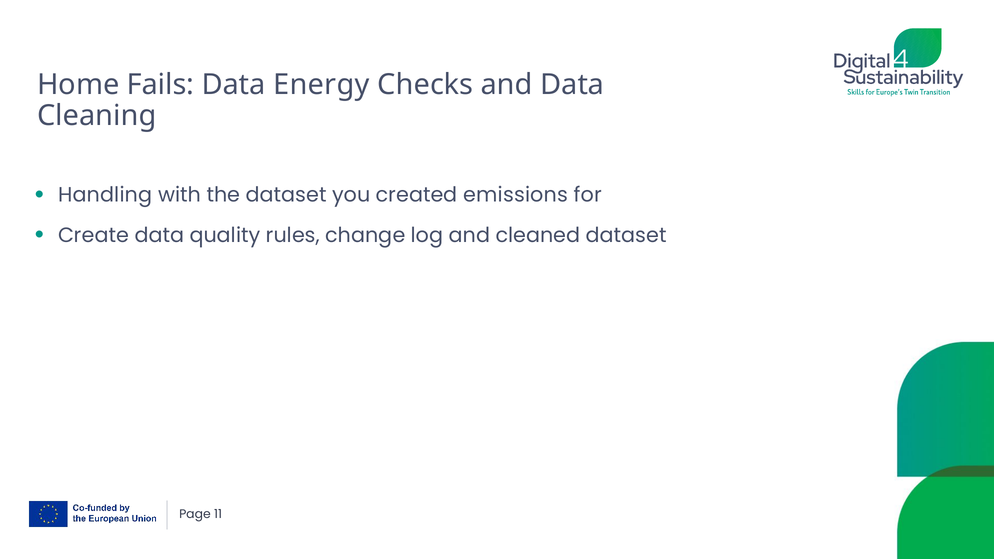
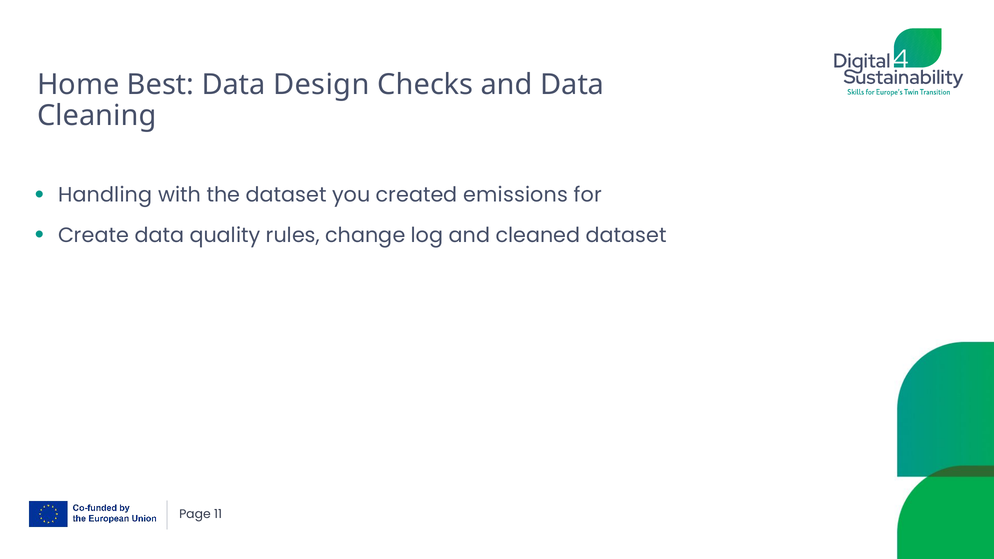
Fails: Fails -> Best (161, 84)
Energy: Energy -> Design (321, 84)
